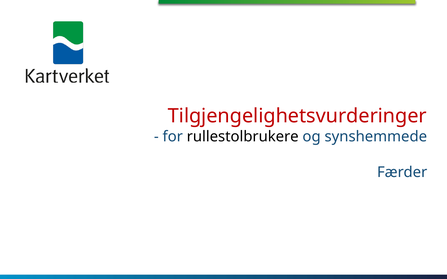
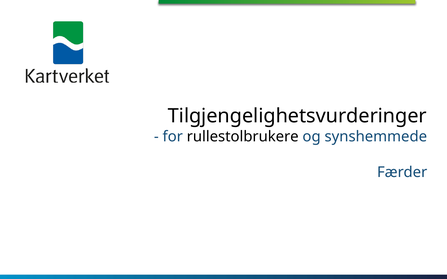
Tilgjengelighetsvurderinger colour: red -> black (297, 116)
